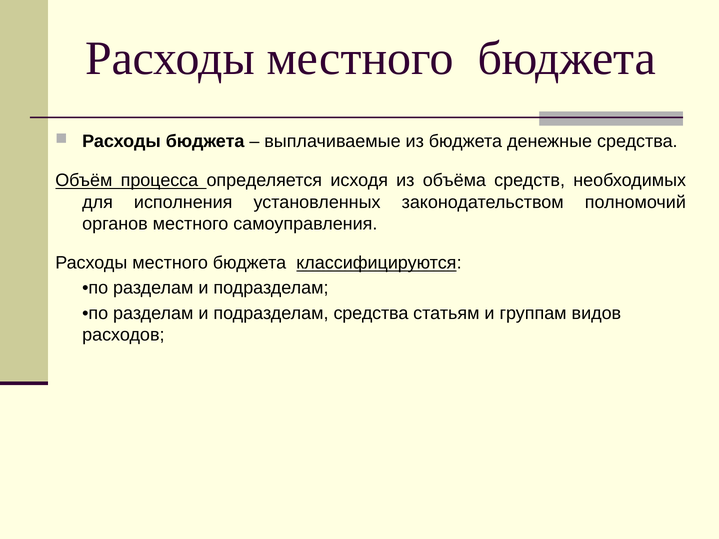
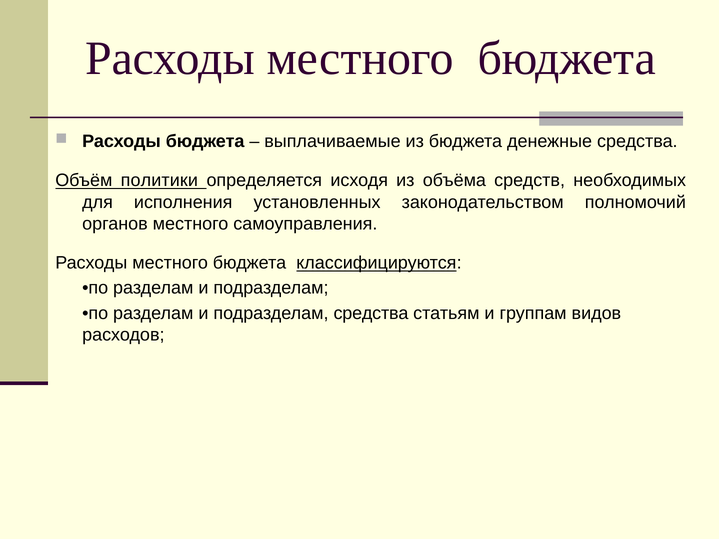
процесса: процесса -> политики (159, 181)
